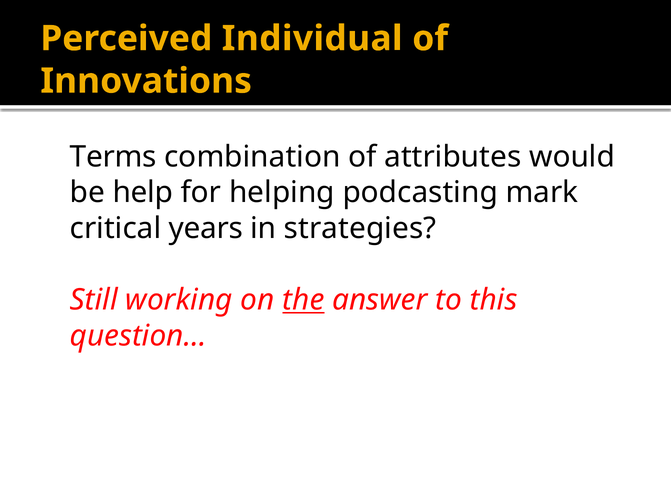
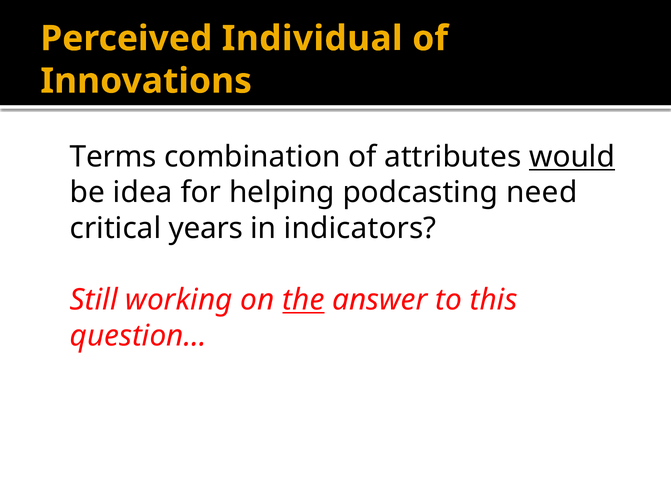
would underline: none -> present (572, 157)
help: help -> idea (143, 193)
mark: mark -> need (542, 193)
strategies: strategies -> indicators (360, 229)
